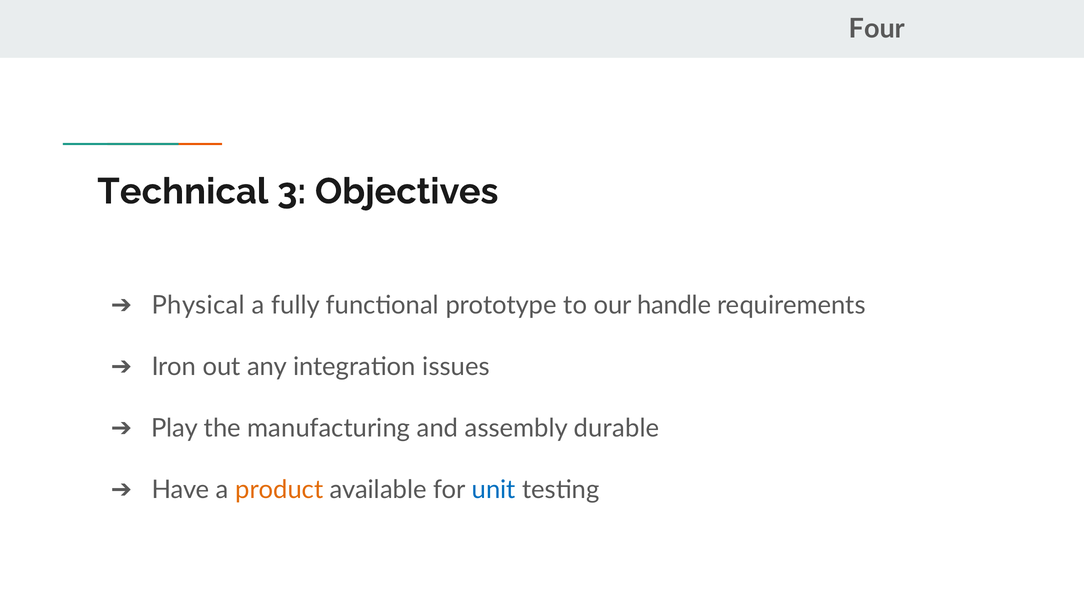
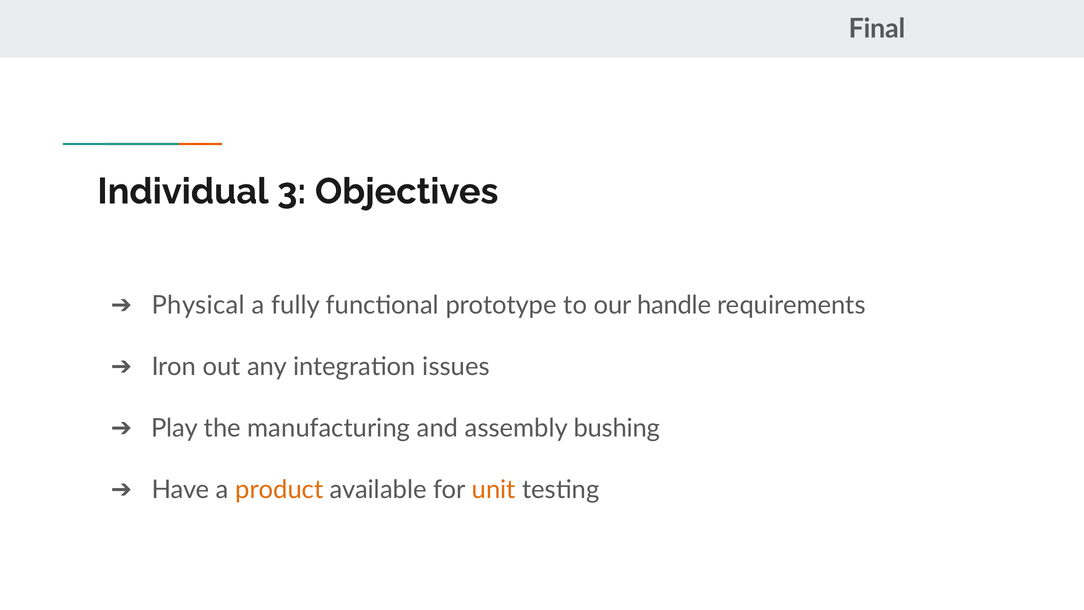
Four: Four -> Final (877, 29)
Technical: Technical -> Individual (183, 191)
durable: durable -> bushing (617, 428)
unit colour: blue -> orange (494, 490)
